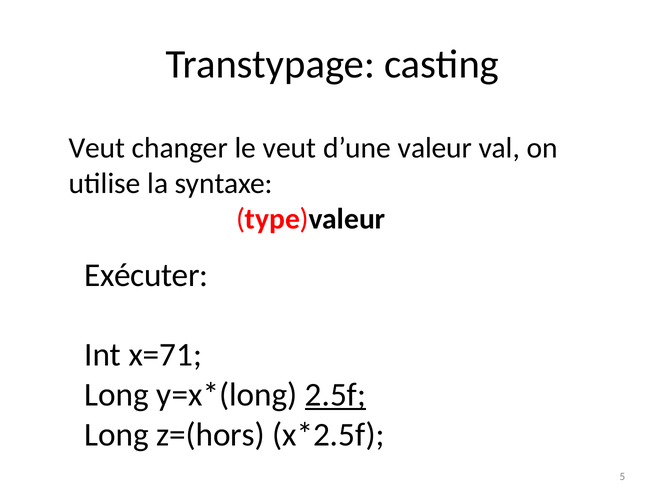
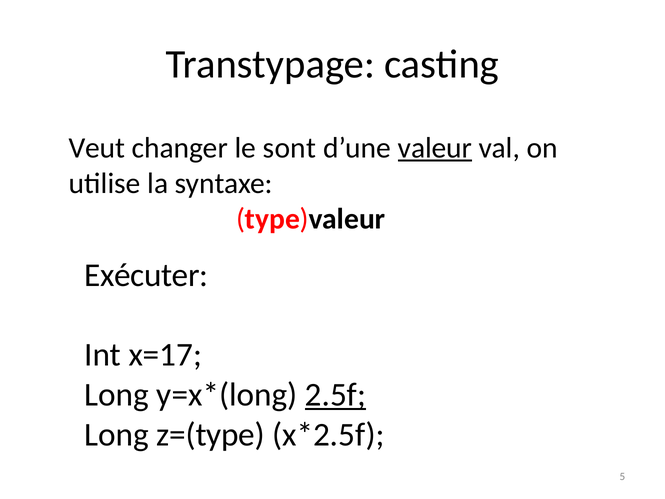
le veut: veut -> sont (289, 148)
valeur underline: none -> present (435, 148)
x=71: x=71 -> x=17 (165, 355)
z=(hors: z=(hors -> z=(type (211, 434)
